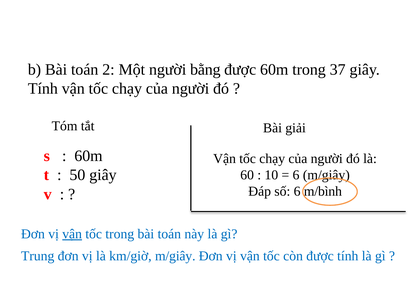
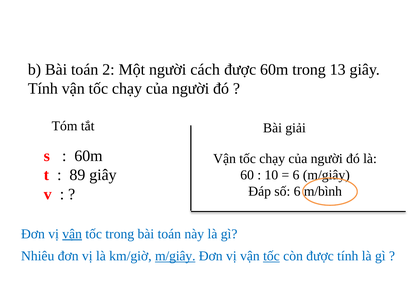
bằng: bằng -> cách (205, 69)
37: 37 -> 13 (338, 69)
50: 50 -> 89 (77, 175)
Trung: Trung -> Nhiêu (38, 256)
m/giây underline: none -> present (175, 256)
tốc underline: none -> present (271, 256)
